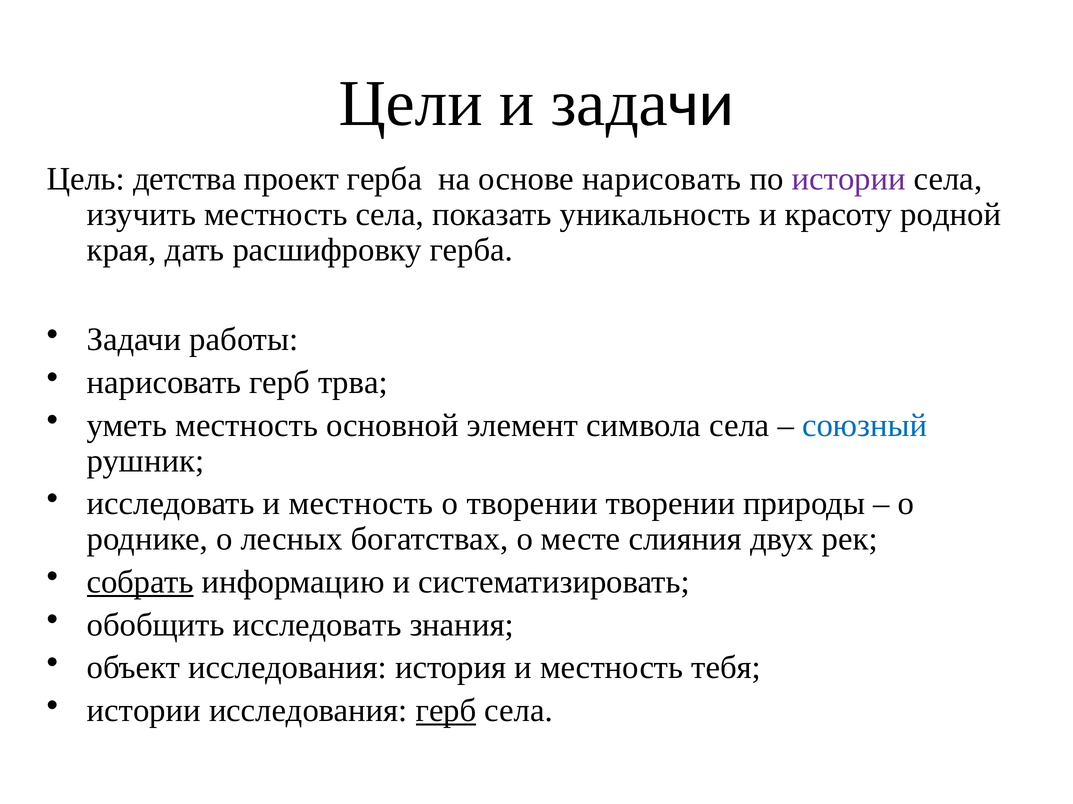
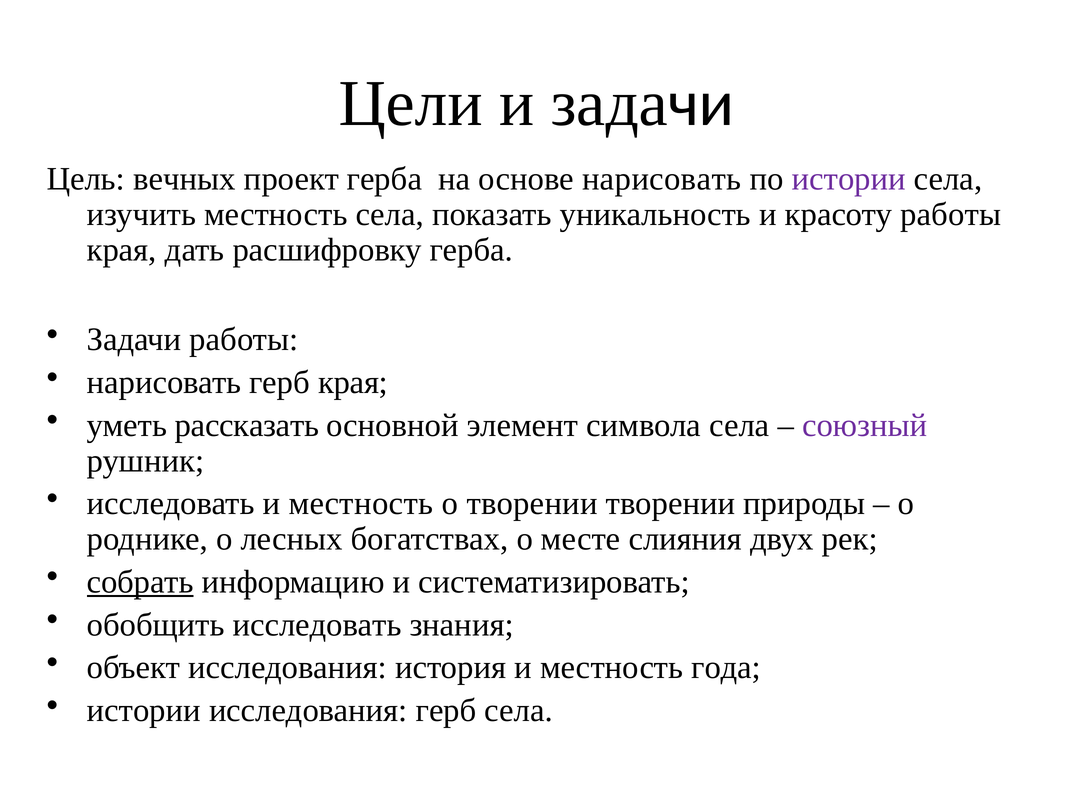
детства: детства -> вечных (184, 179)
красоту родной: родной -> работы (951, 215)
герб трва: трва -> края (353, 383)
уметь местность: местность -> рассказать (247, 426)
союзный colour: blue -> purple (865, 426)
тебя: тебя -> года (726, 668)
герб underline: present -> none (446, 711)
